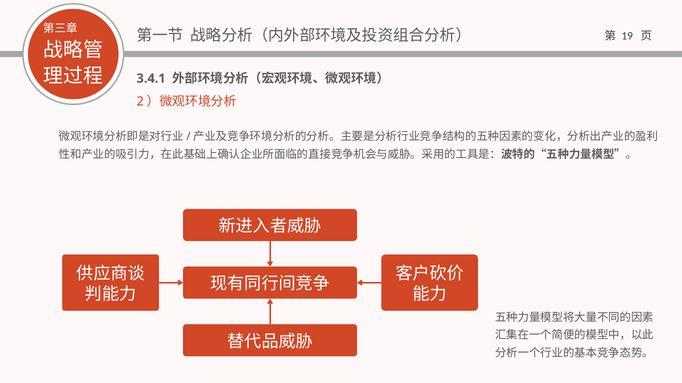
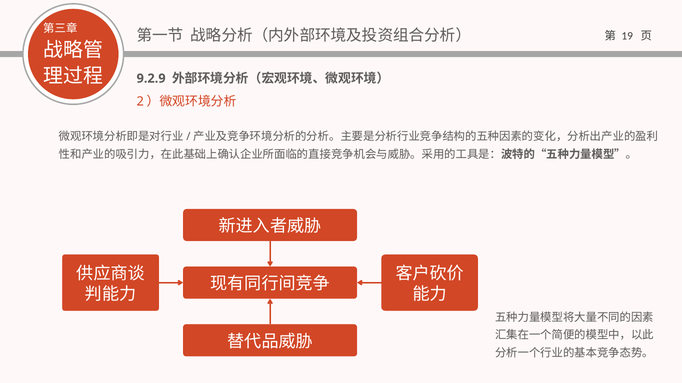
3.4.1: 3.4.1 -> 9.2.9 (151, 79)
